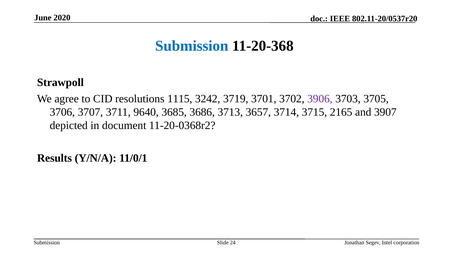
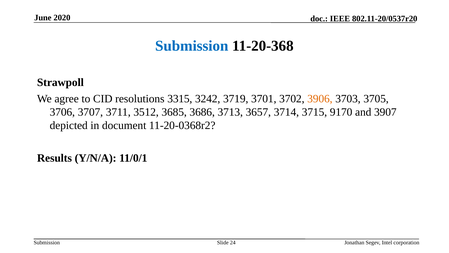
1115: 1115 -> 3315 (180, 98)
3906 colour: purple -> orange (320, 98)
9640: 9640 -> 3512 (146, 112)
2165: 2165 -> 9170 (341, 112)
